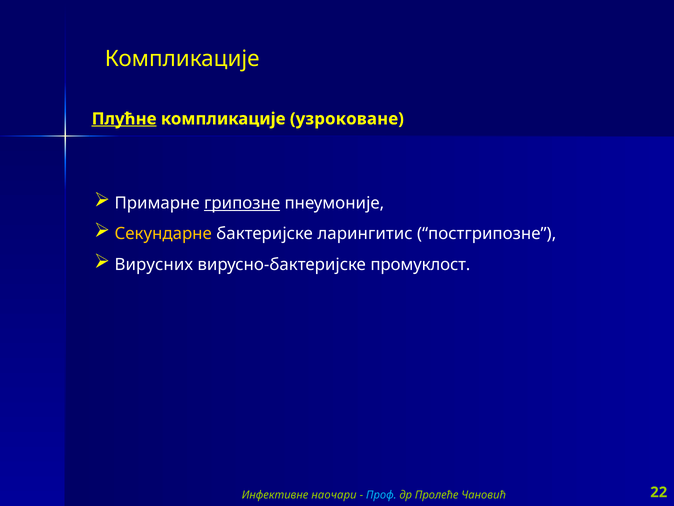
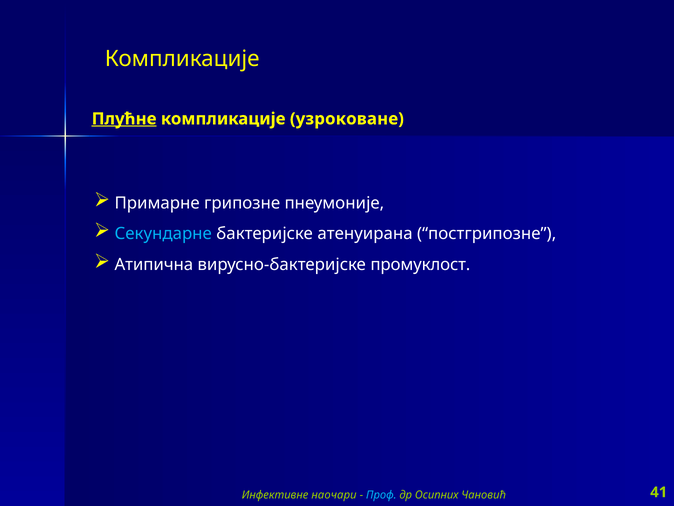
грипозне underline: present -> none (242, 203)
Секундарне colour: yellow -> light blue (163, 234)
ларингитис: ларингитис -> атенуирана (365, 234)
Вирусних: Вирусних -> Атипична (154, 264)
Пролеће: Пролеће -> Осипних (437, 494)
22: 22 -> 41 (659, 492)
